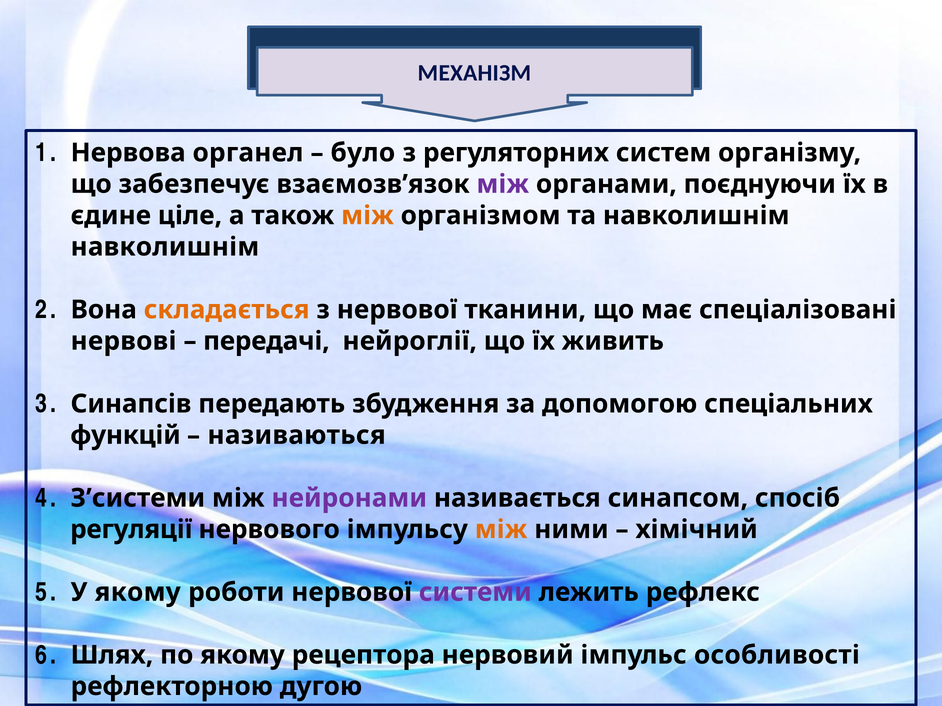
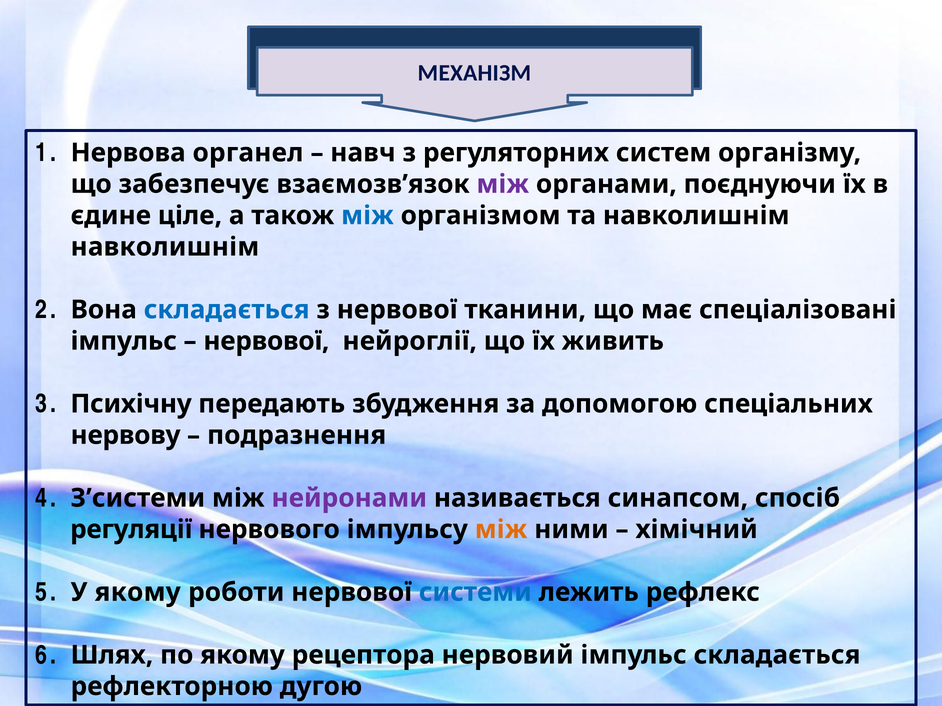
було: було -> навч (363, 153)
між colour: orange -> blue (367, 216)
складається colour: orange -> blue (227, 310)
нервові: нервові -> імпульс (124, 341)
передачі: передачі -> нервової (266, 341)
Синапсів: Синапсів -> Психічну (131, 404)
функцій: функцій -> нервову (126, 436)
називаються: називаються -> подразнення (297, 436)
системи colour: purple -> blue (475, 593)
імпульс особливості: особливості -> складається (777, 655)
